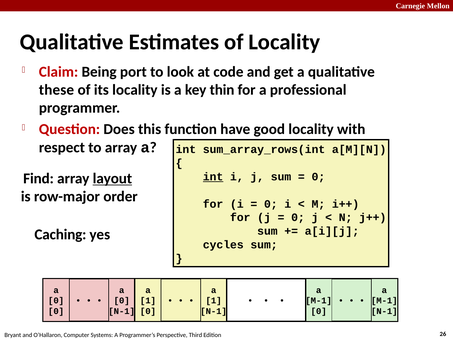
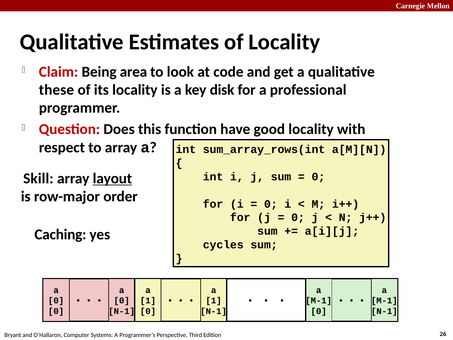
port: port -> area (133, 72)
thin: thin -> disk (222, 90)
Find: Find -> Skill (38, 178)
int underline: present -> none (213, 177)
